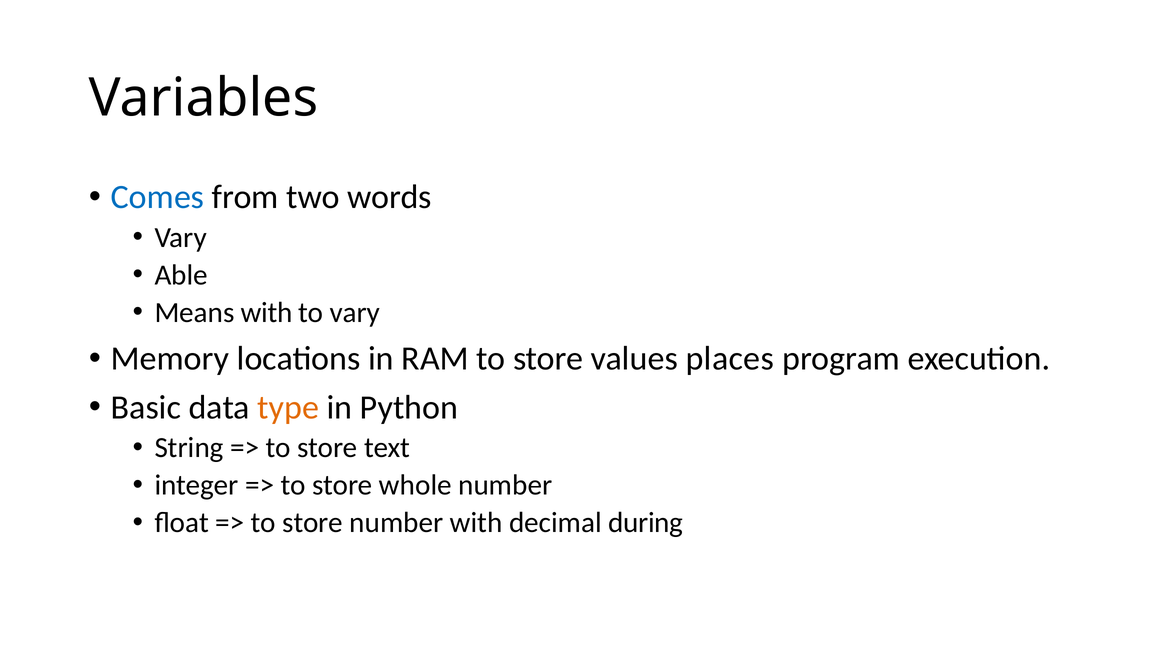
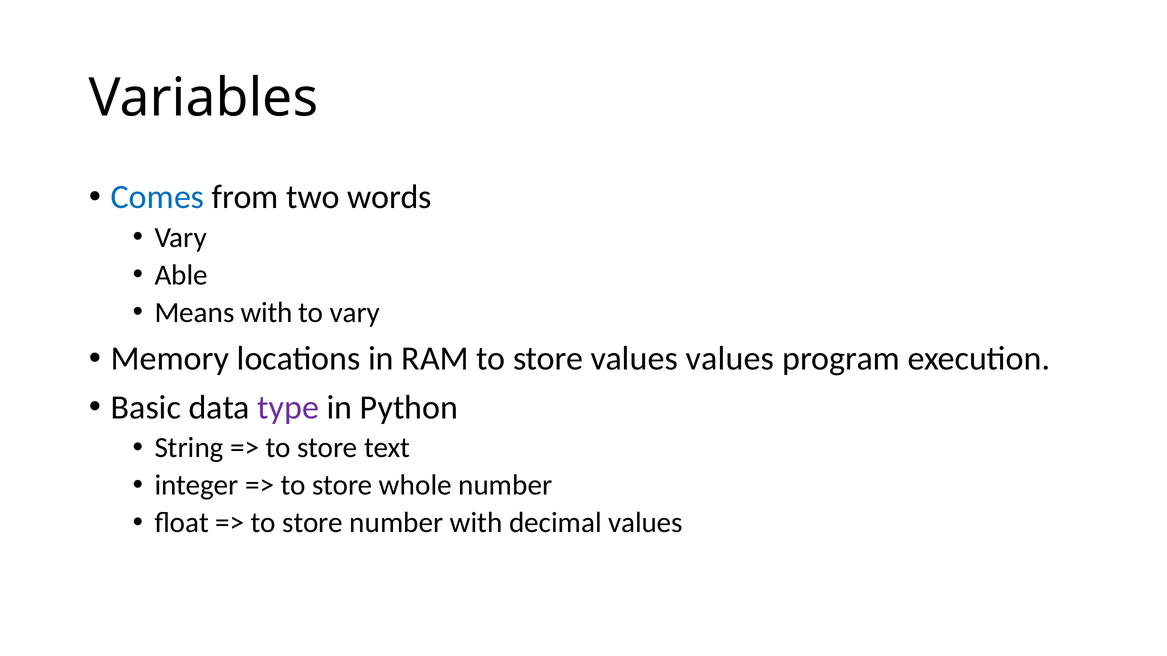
values places: places -> values (730, 359)
type colour: orange -> purple (288, 408)
decimal during: during -> values (646, 523)
